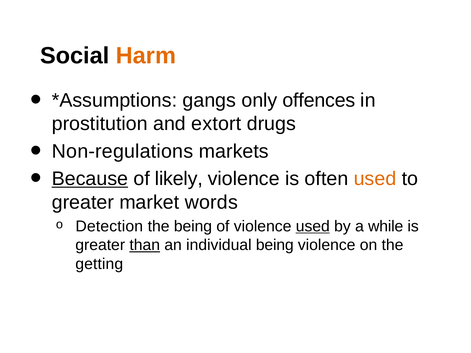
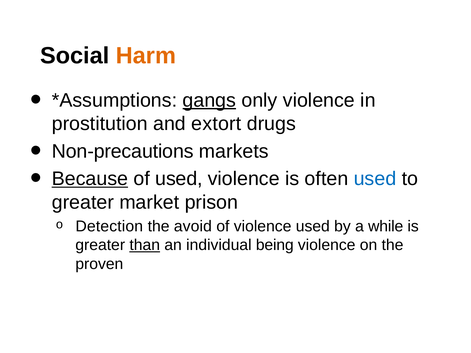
gangs underline: none -> present (209, 100)
only offences: offences -> violence (319, 100)
Non-regulations: Non-regulations -> Non-precautions (123, 151)
of likely: likely -> used (179, 179)
used colour: orange -> blue (375, 179)
words: words -> prison (211, 202)
the being: being -> avoid (193, 226)
used underline: present -> none (313, 226)
getting: getting -> proven (99, 264)
